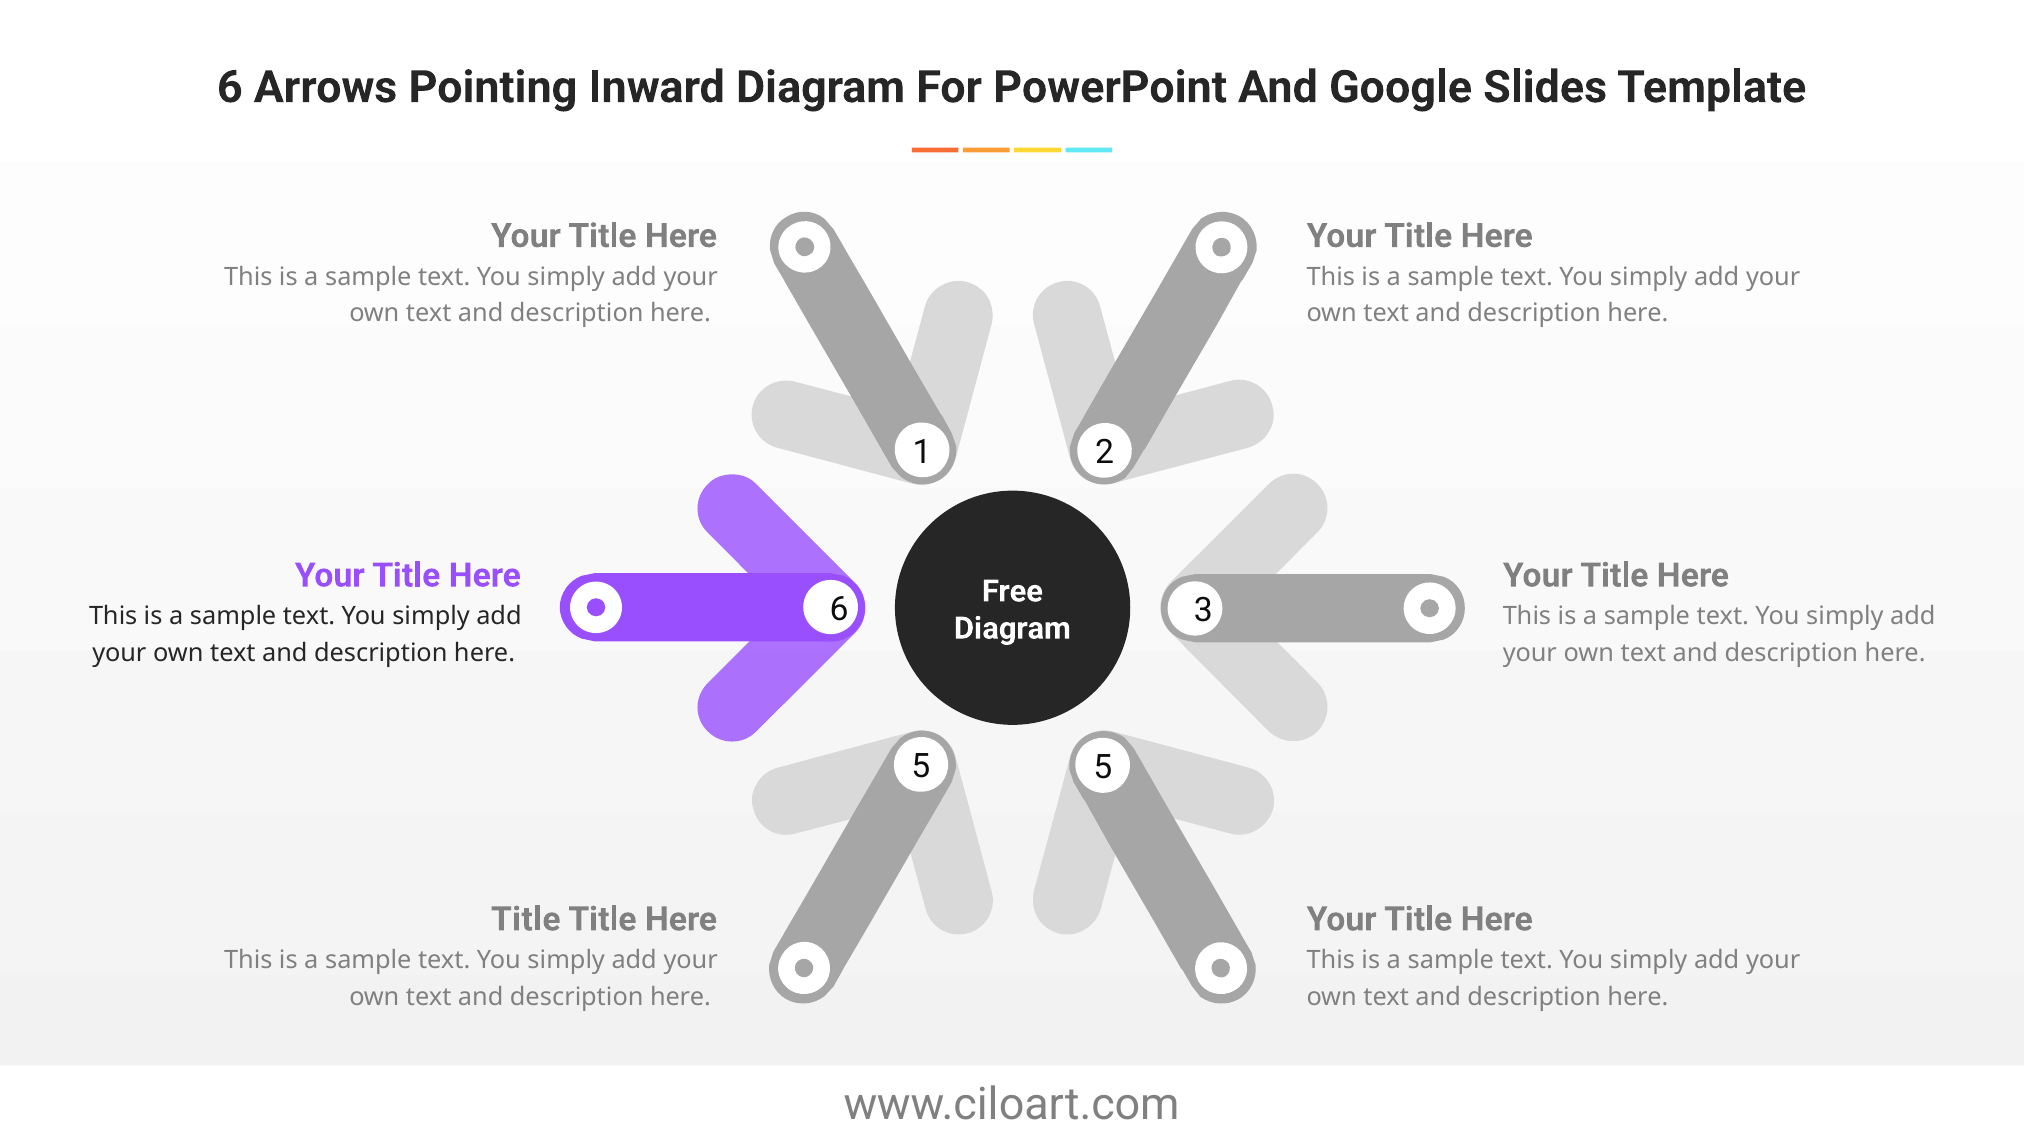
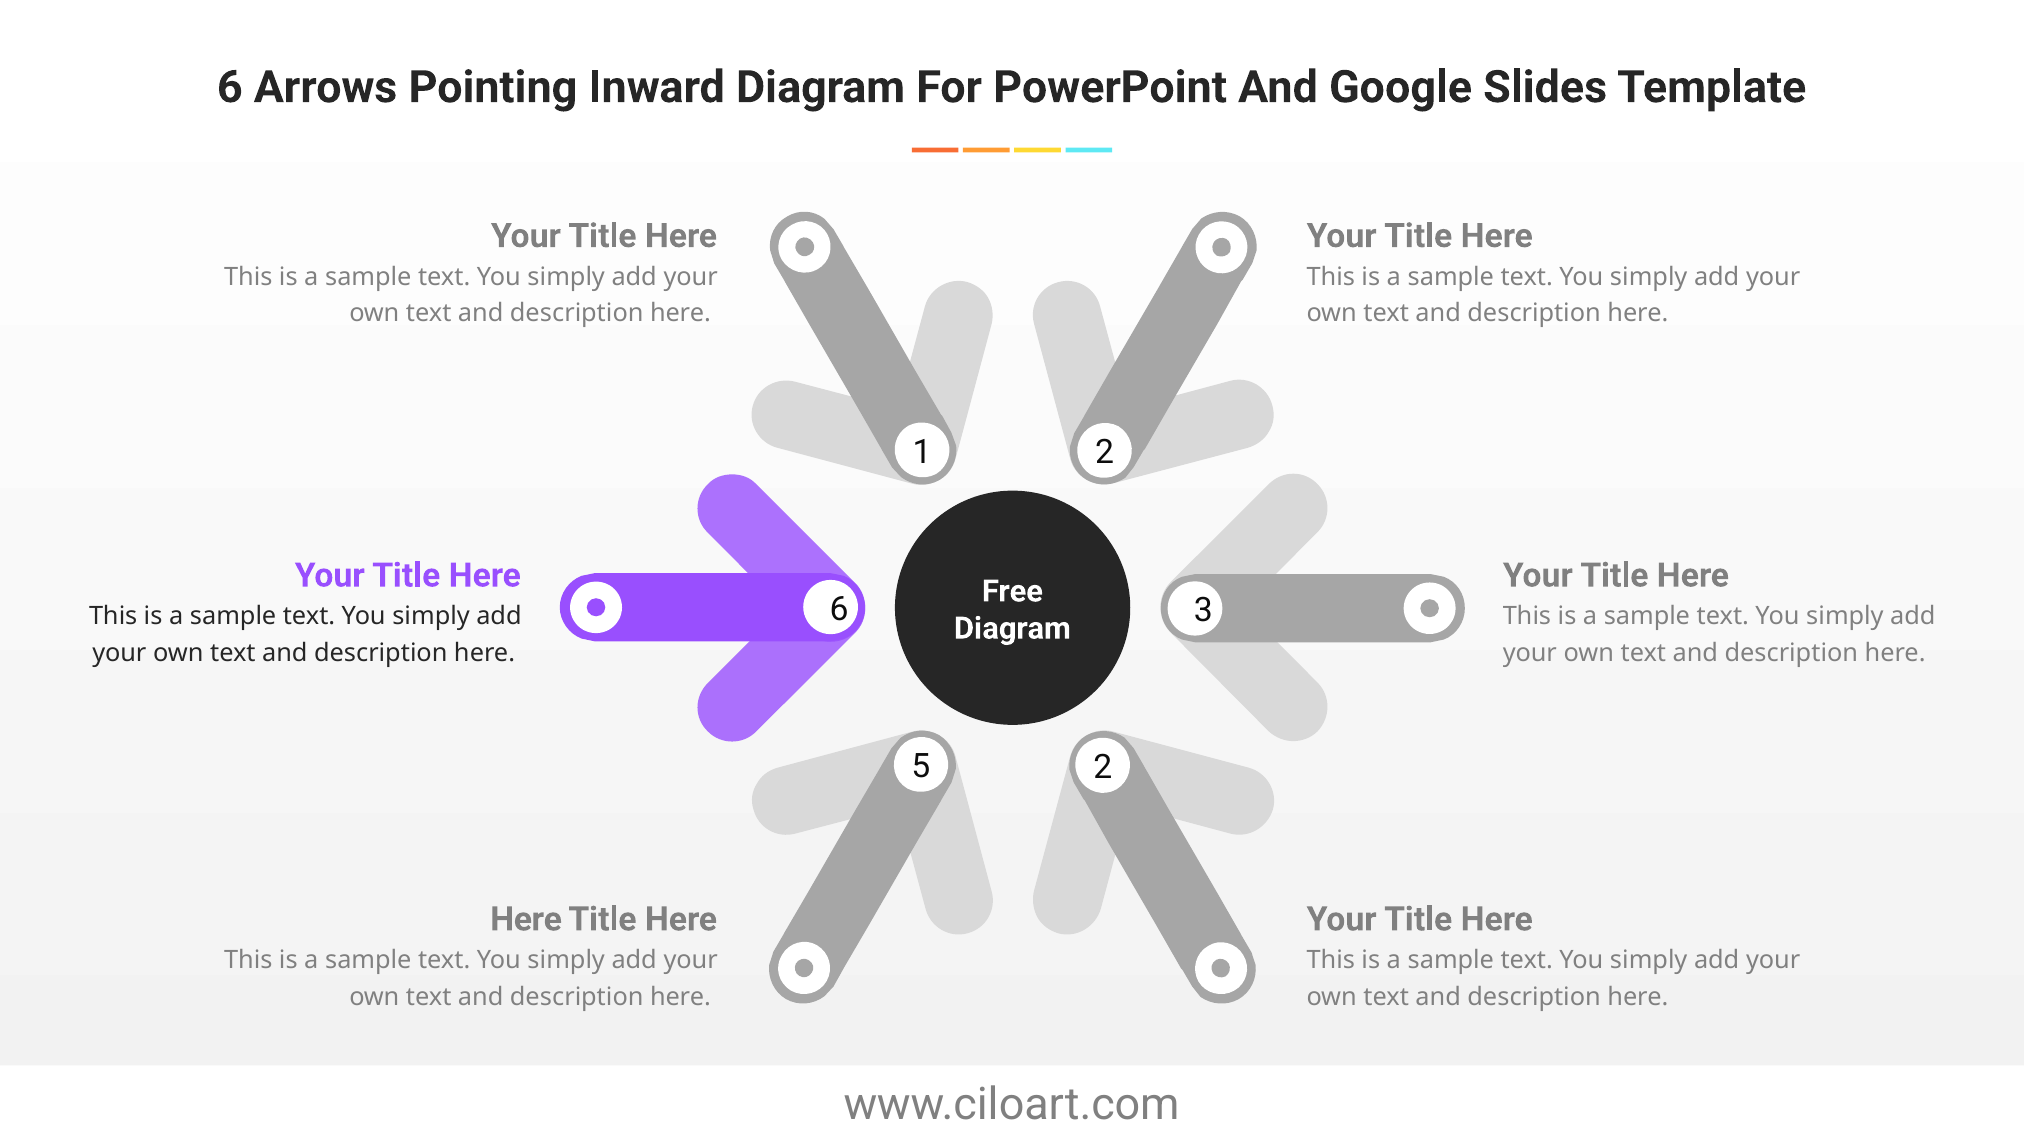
5 5: 5 -> 2 (1103, 768)
Title: Title -> Here (526, 920)
